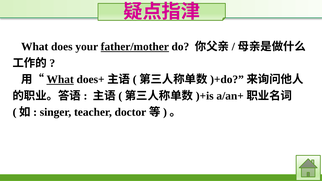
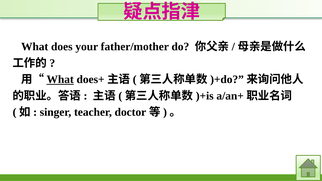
father/mother underline: present -> none (135, 47)
